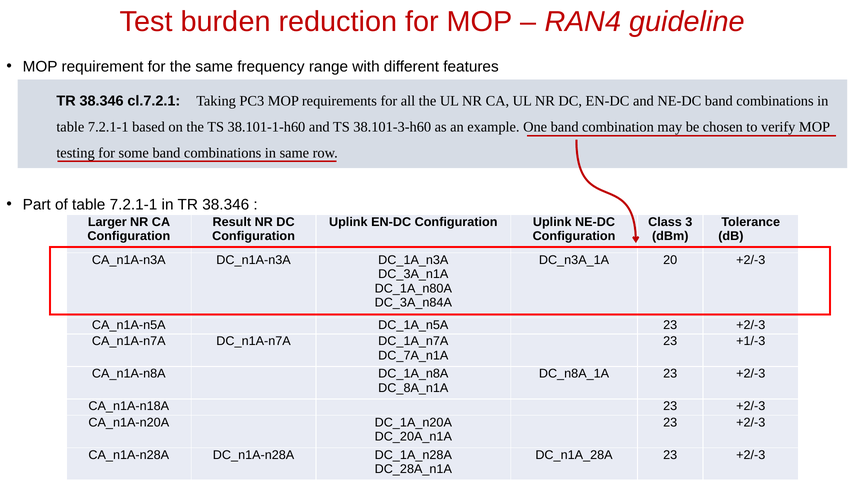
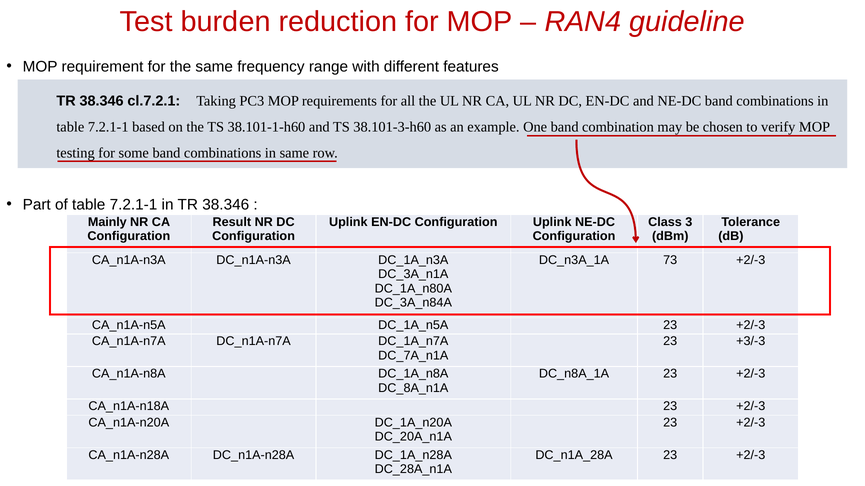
Larger: Larger -> Mainly (107, 222)
20: 20 -> 73 (670, 260)
+1/-3: +1/-3 -> +3/-3 (751, 342)
